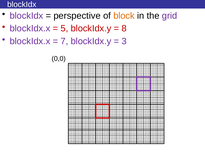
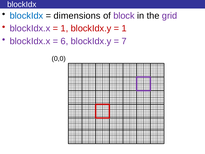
blockIdx colour: purple -> blue (26, 16)
perspective: perspective -> dimensions (77, 16)
block colour: orange -> purple (124, 16)
5: 5 -> 1 (64, 28)
8: 8 -> 1 (124, 28)
7: 7 -> 6 (64, 41)
3: 3 -> 7 (124, 41)
